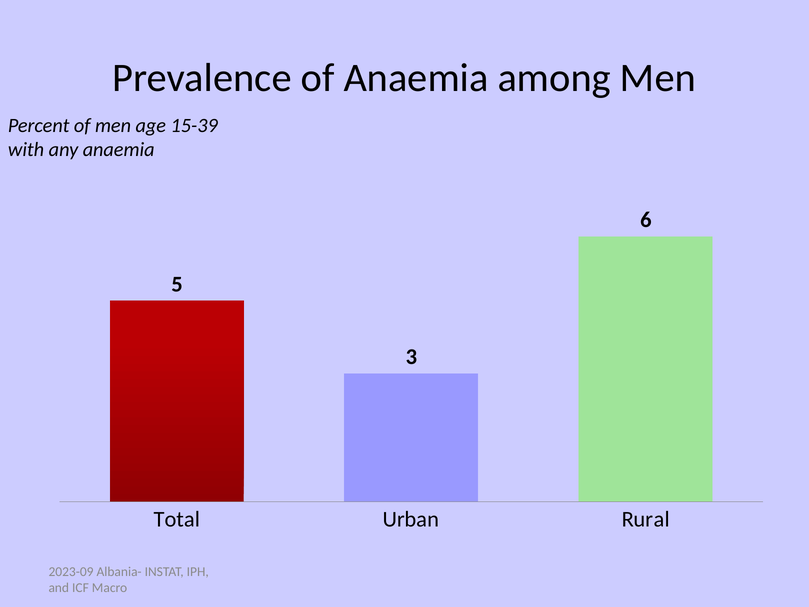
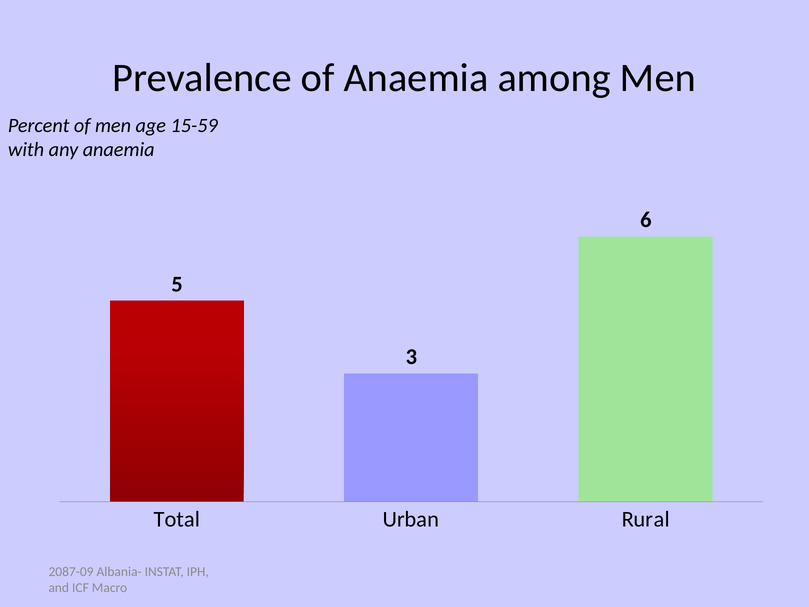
15-39: 15-39 -> 15-59 (194, 125)
2023-09: 2023-09 -> 2087-09 (71, 571)
